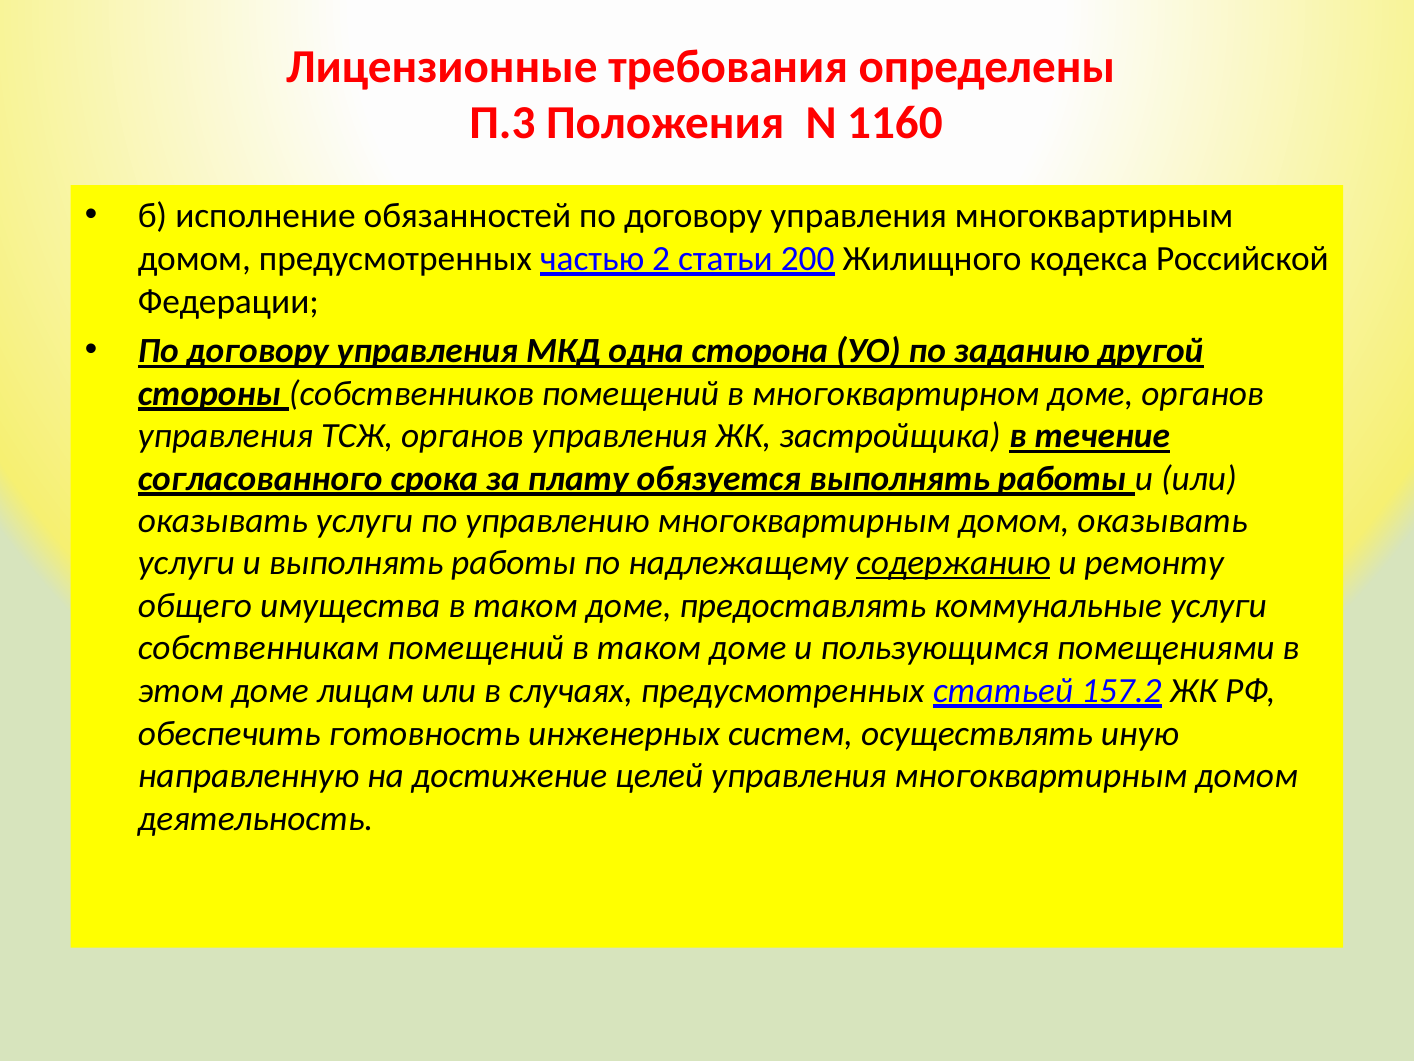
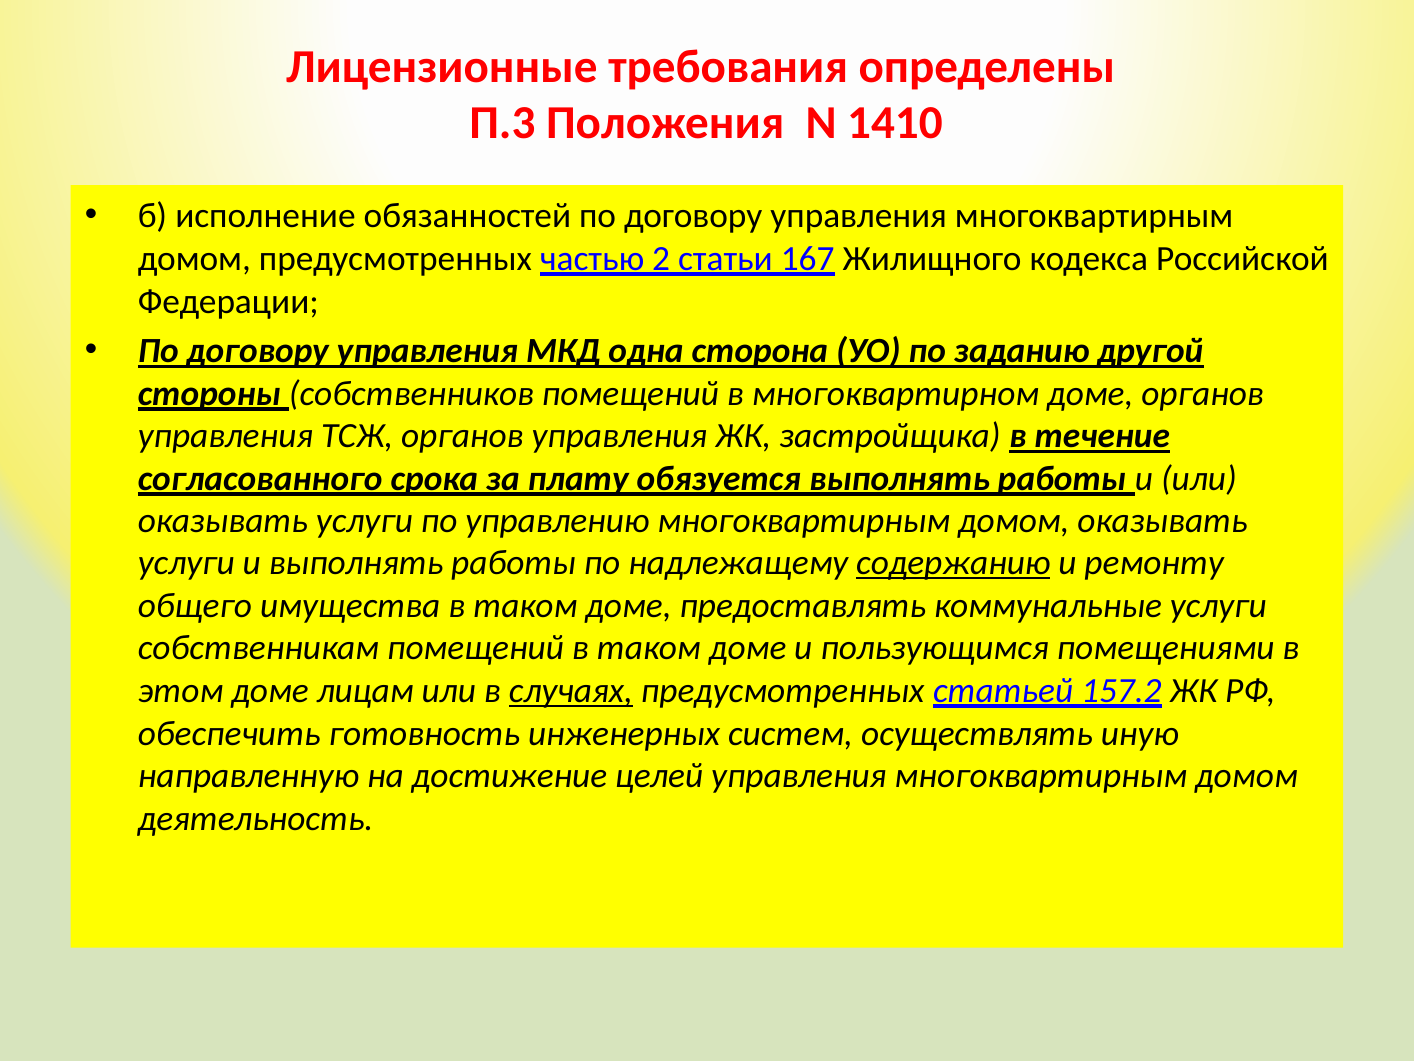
1160: 1160 -> 1410 (895, 123)
200: 200 -> 167 (808, 258)
случаях underline: none -> present (571, 690)
